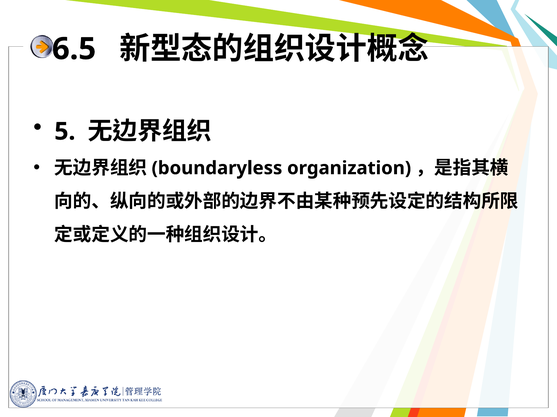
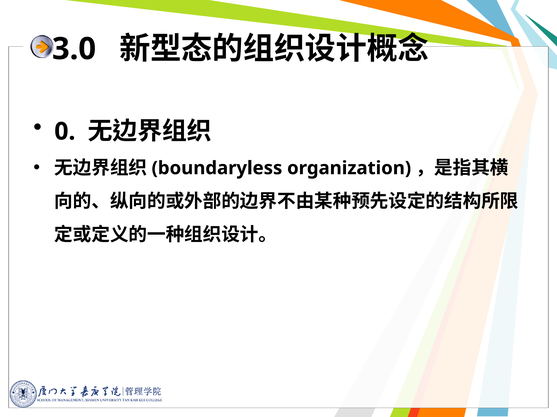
6.5: 6.5 -> 3.0 (74, 49)
5: 5 -> 0 (65, 132)
